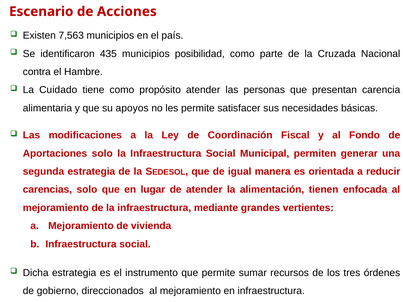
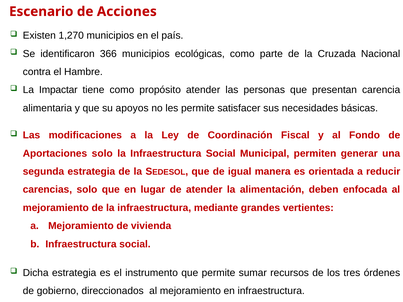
7,563: 7,563 -> 1,270 (71, 36)
435: 435 -> 366 (108, 54)
posibilidad: posibilidad -> ecológicas (200, 54)
Cuidado: Cuidado -> Impactar (58, 90)
tienen: tienen -> deben (324, 190)
